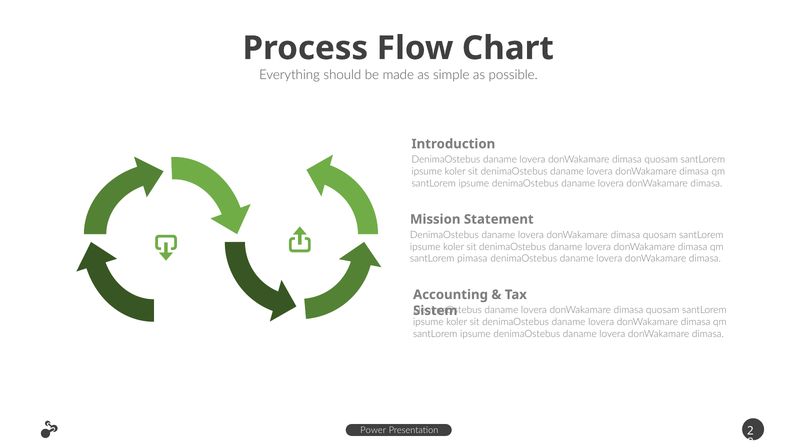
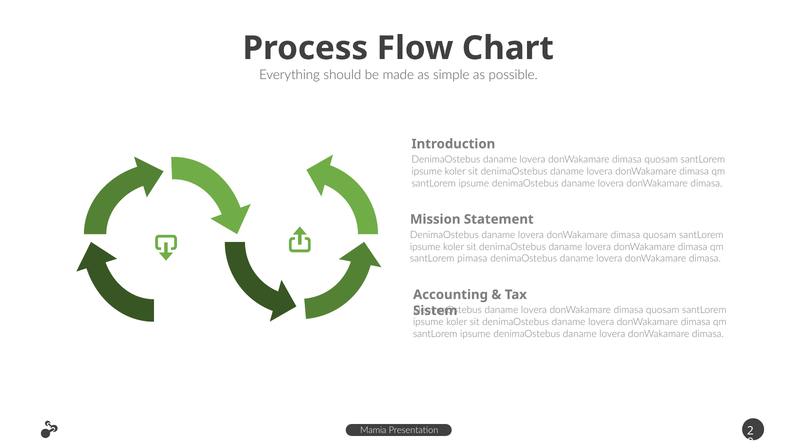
Power: Power -> Mamia (373, 430)
